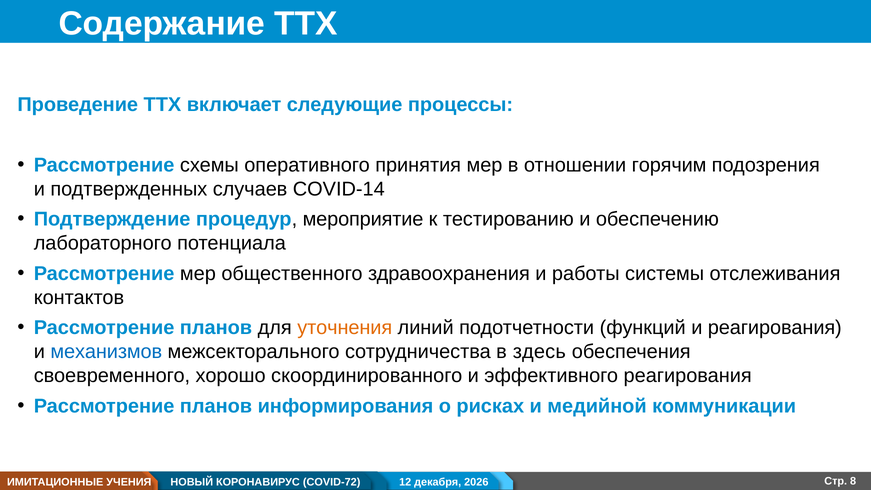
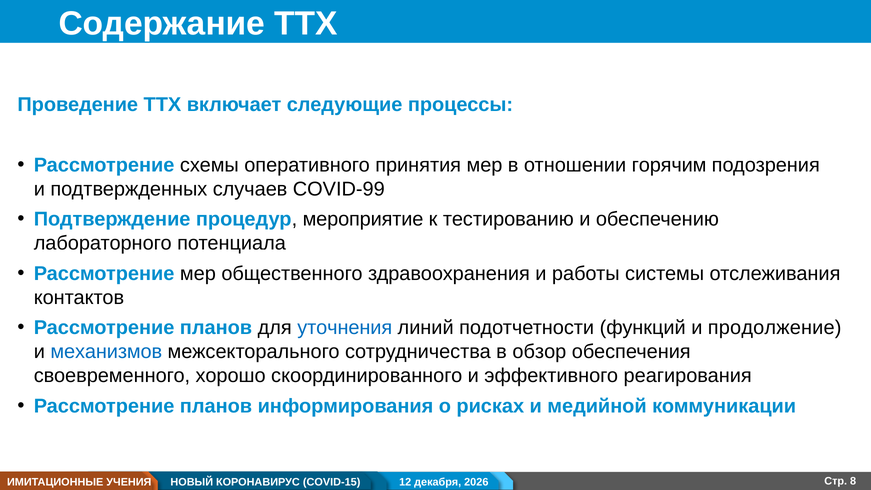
COVID-14: COVID-14 -> COVID-99 (339, 189)
уточнения colour: orange -> blue (345, 328)
и реагирования: реагирования -> продолжение (775, 328)
здесь: здесь -> обзор (539, 352)
COVID-72: COVID-72 -> COVID-15 (332, 482)
